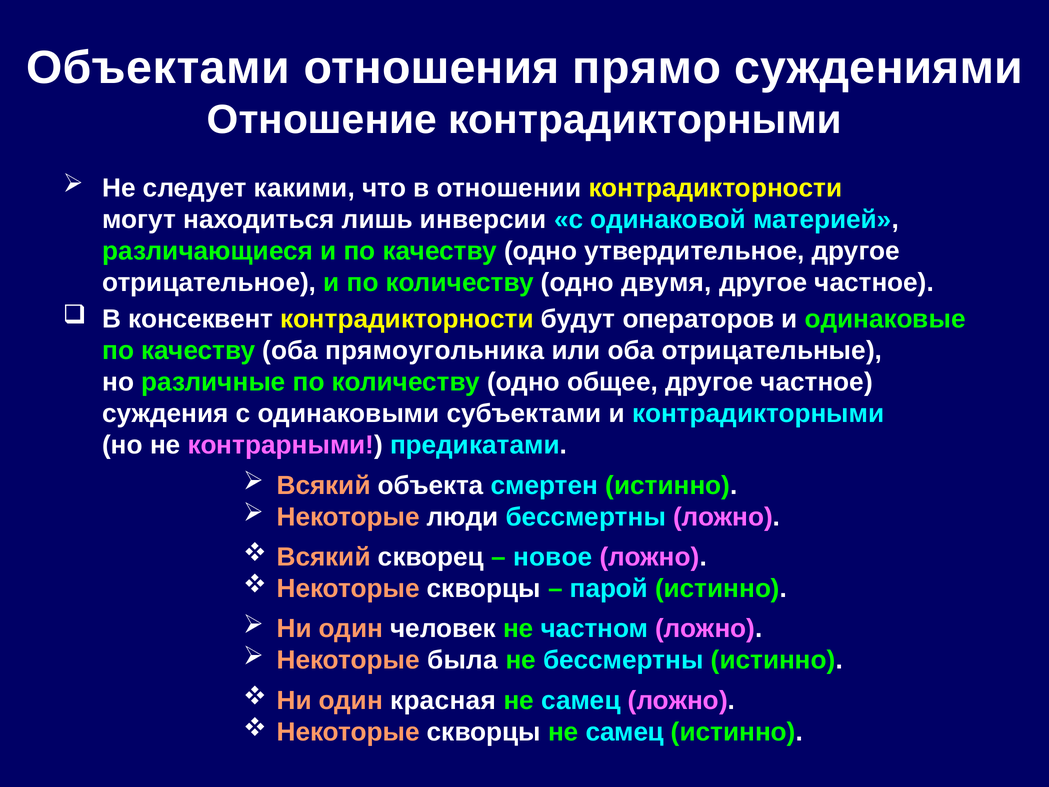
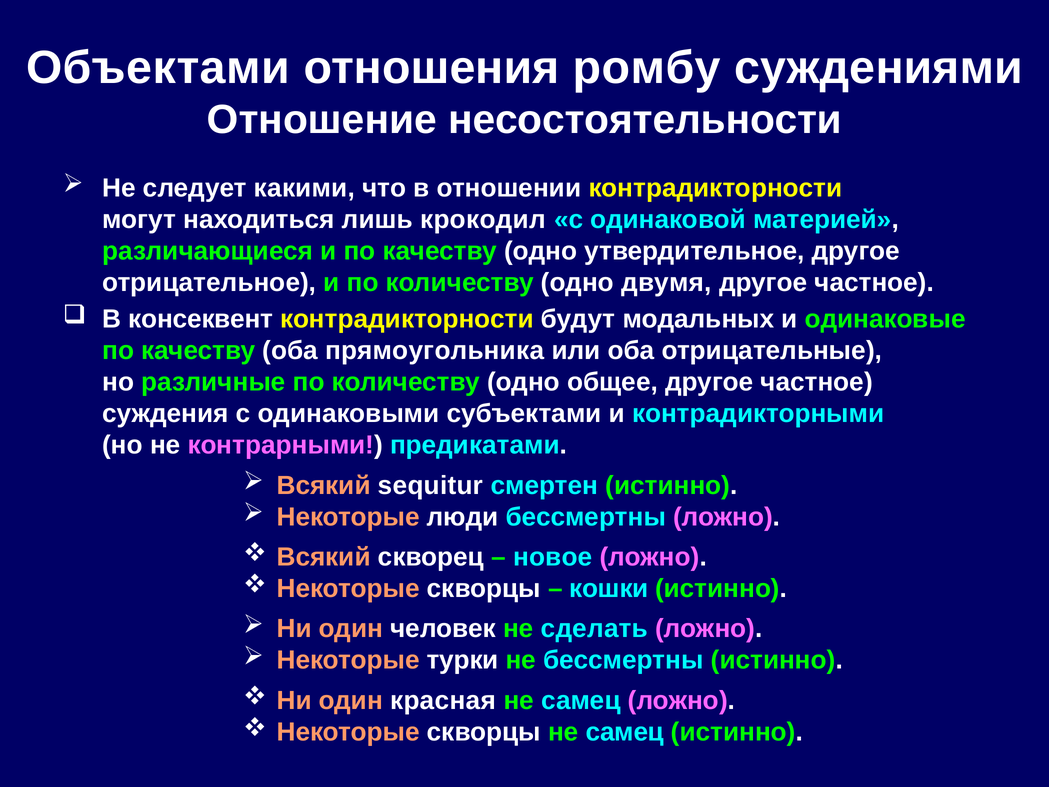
прямо: прямо -> ромбу (647, 68)
Отношение контрадикторными: контрадикторными -> несостоятельности (645, 120)
инверсии: инверсии -> крокодил (483, 219)
операторов: операторов -> модальных (698, 319)
объекта: объекта -> sequitur (431, 485)
парой: парой -> кошки (609, 588)
частном: частном -> сделать (594, 629)
была: была -> турки (463, 660)
